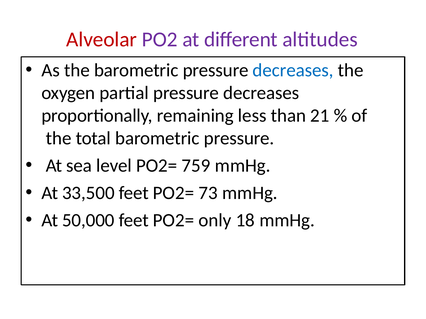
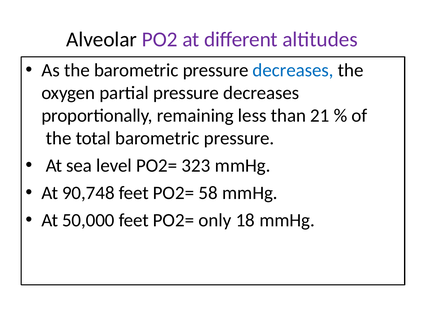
Alveolar colour: red -> black (102, 40)
759: 759 -> 323 (196, 166)
33,500: 33,500 -> 90,748 (88, 193)
73: 73 -> 58 (208, 193)
